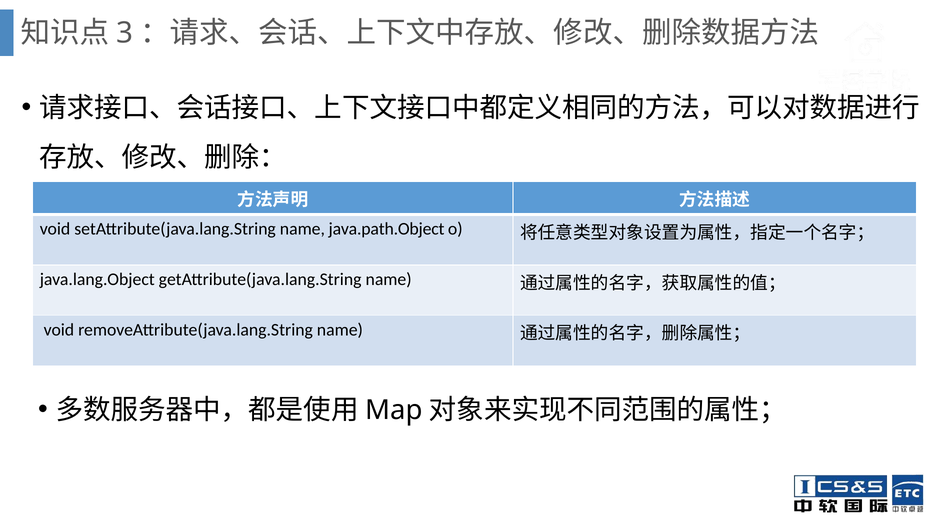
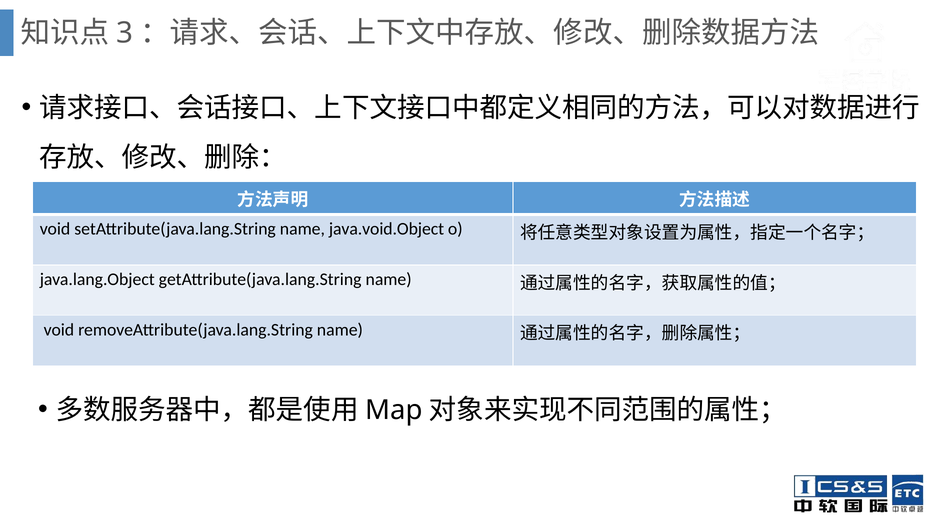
java.path.Object: java.path.Object -> java.void.Object (386, 229)
